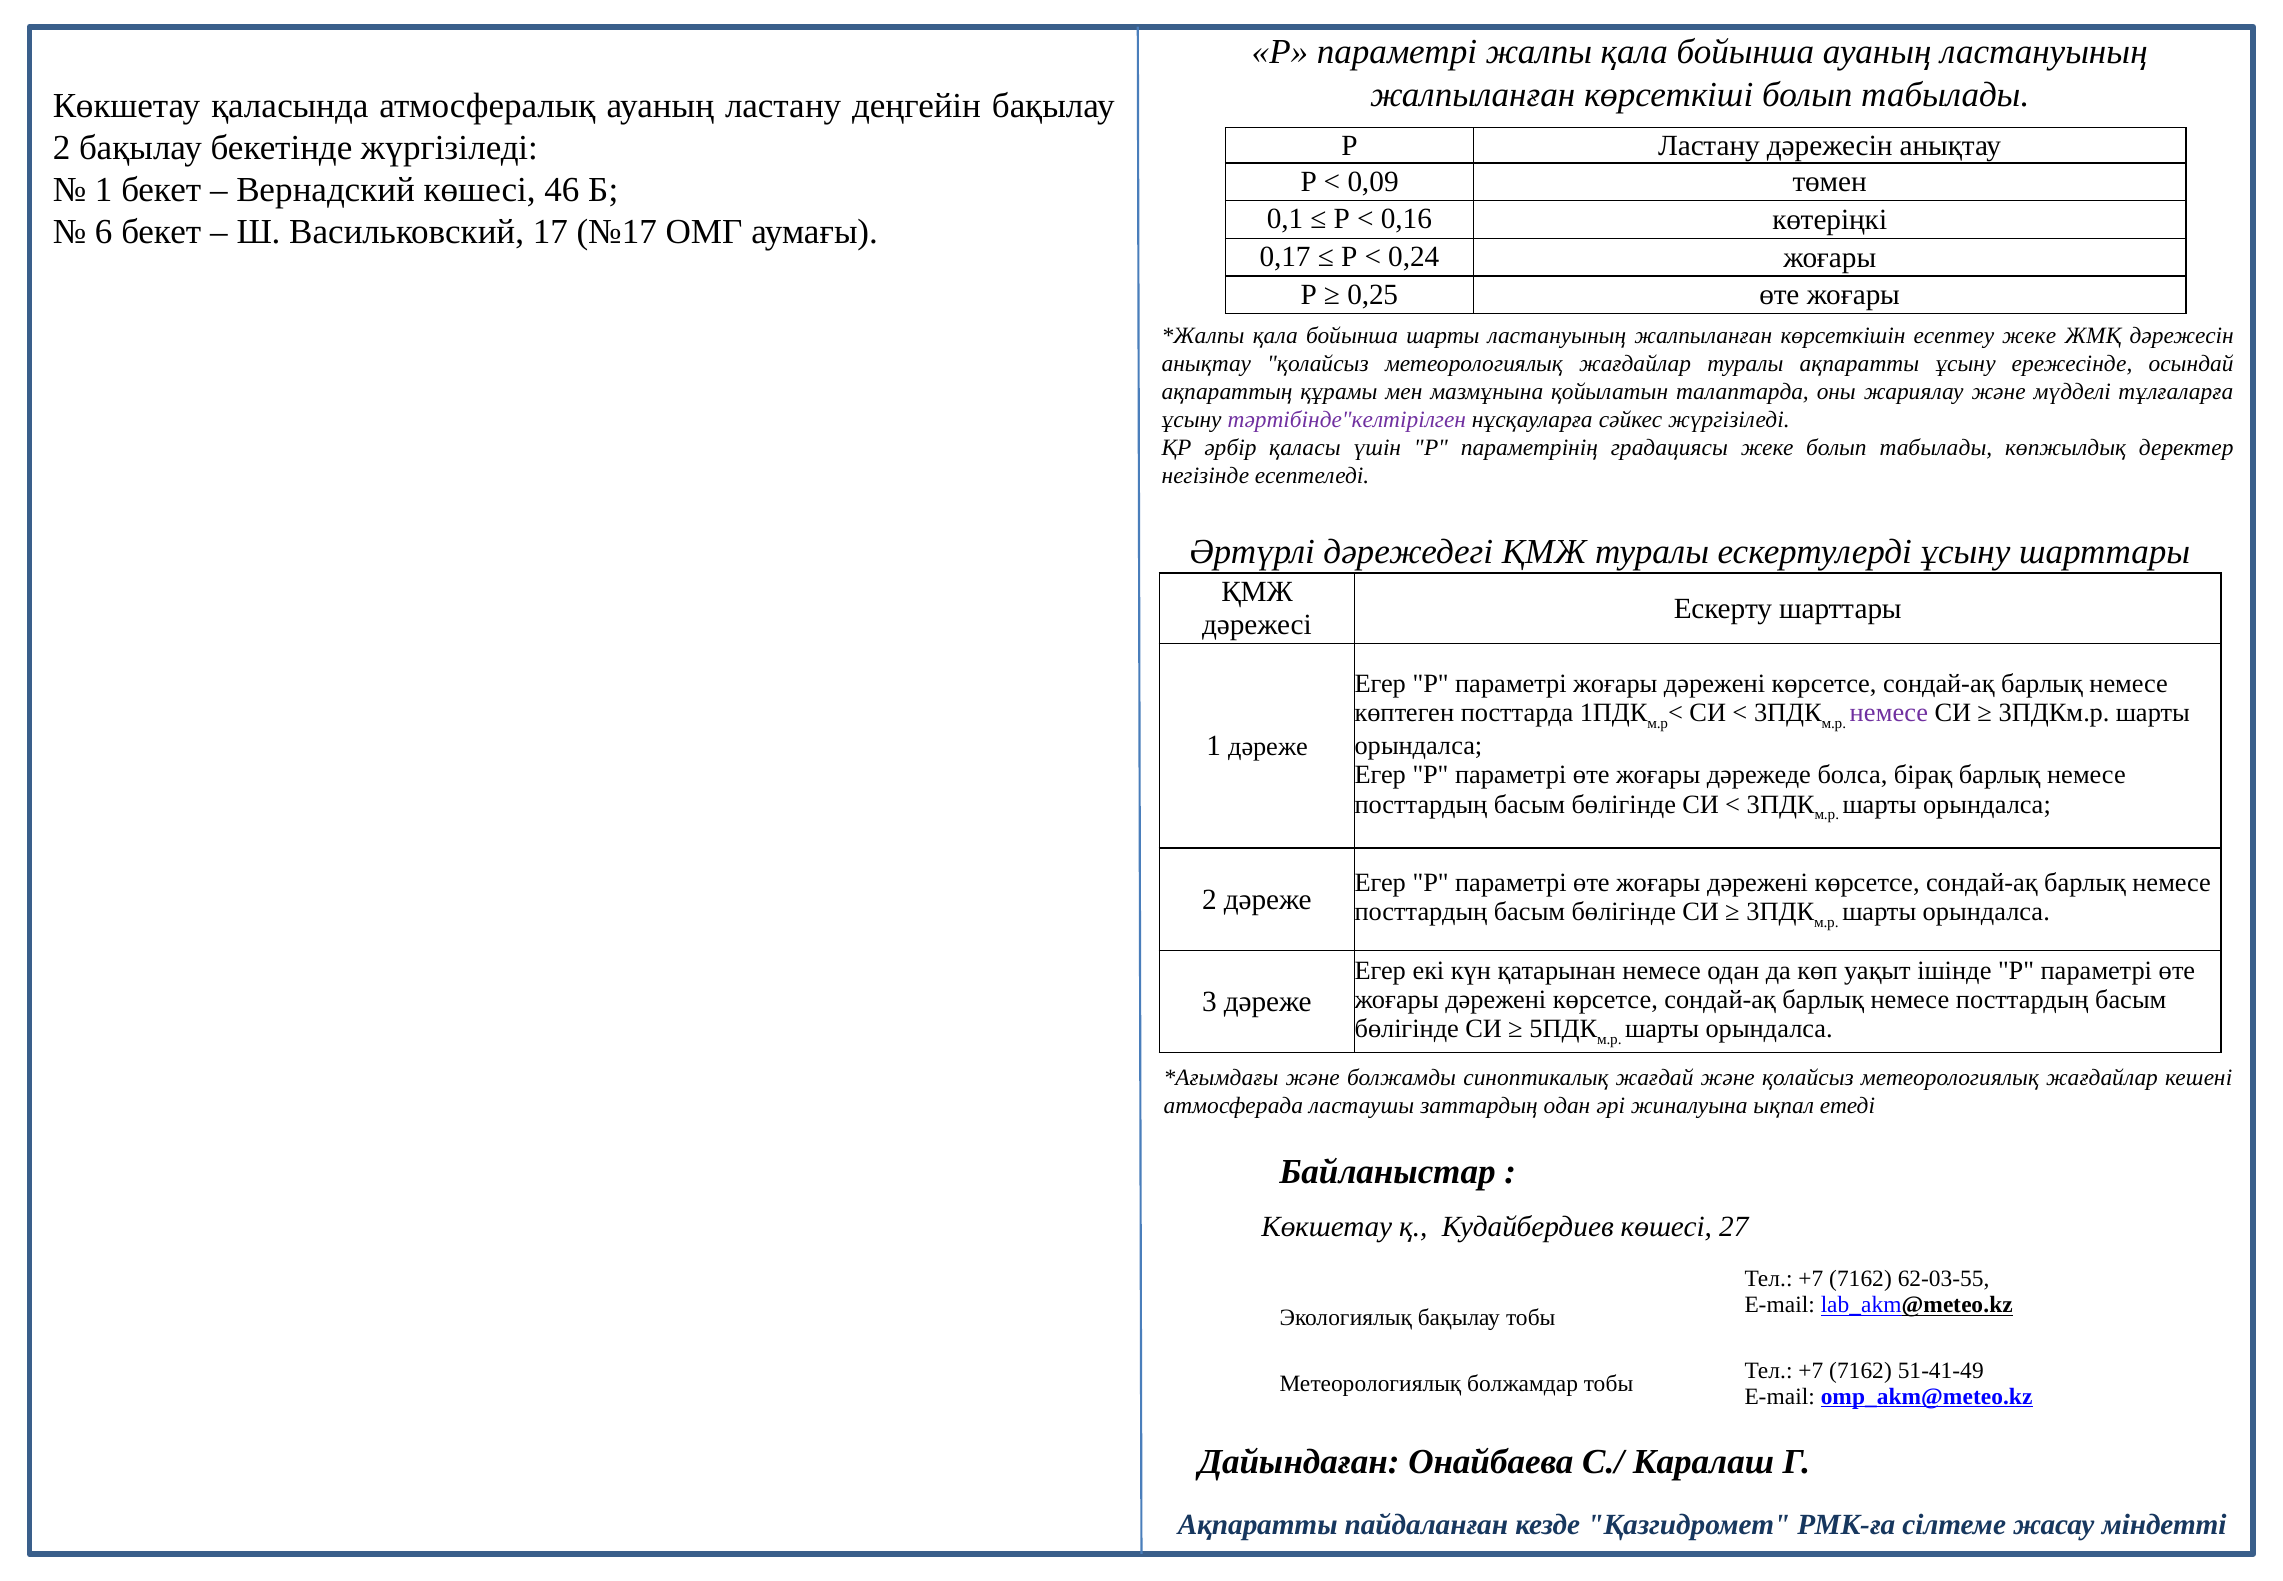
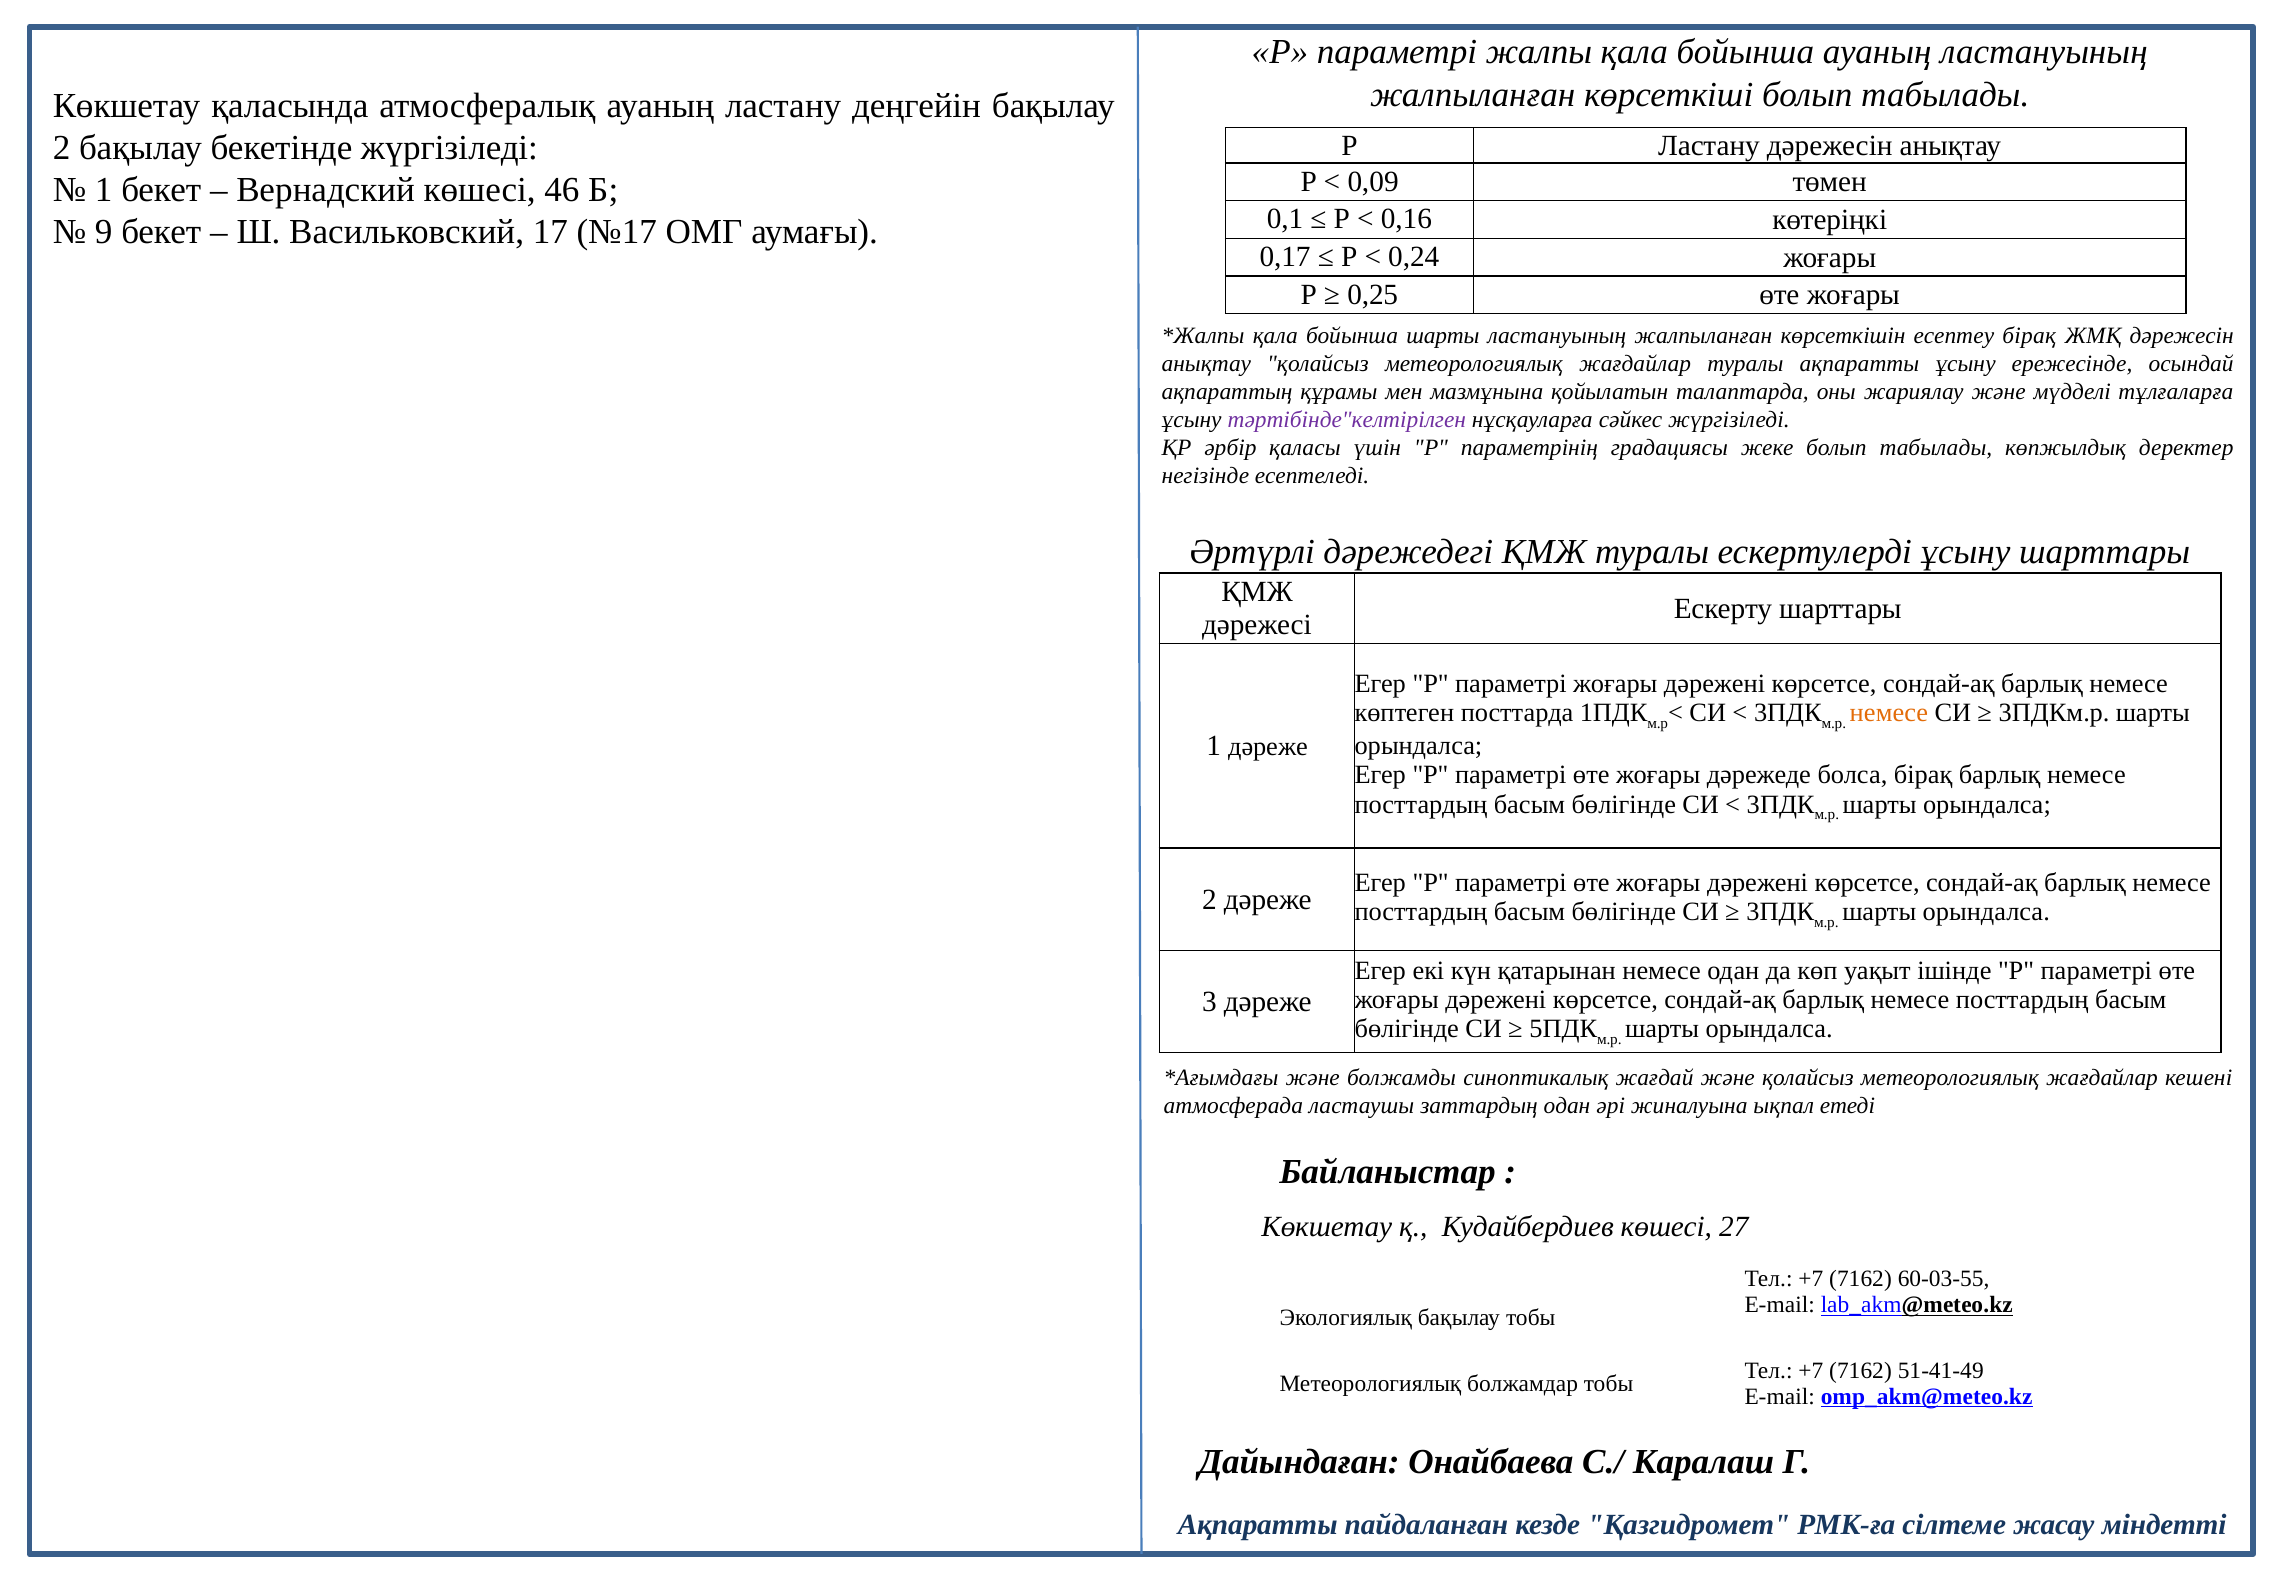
6: 6 -> 9 (104, 232)
есептеу жеке: жеке -> бірақ (2029, 336)
немесе colour: purple -> orange (1889, 712)
62-03-55: 62-03-55 -> 60-03-55 (1944, 1279)
